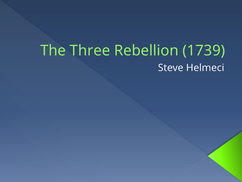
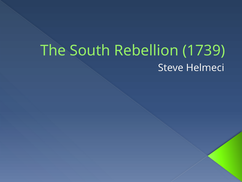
Three: Three -> South (90, 50)
